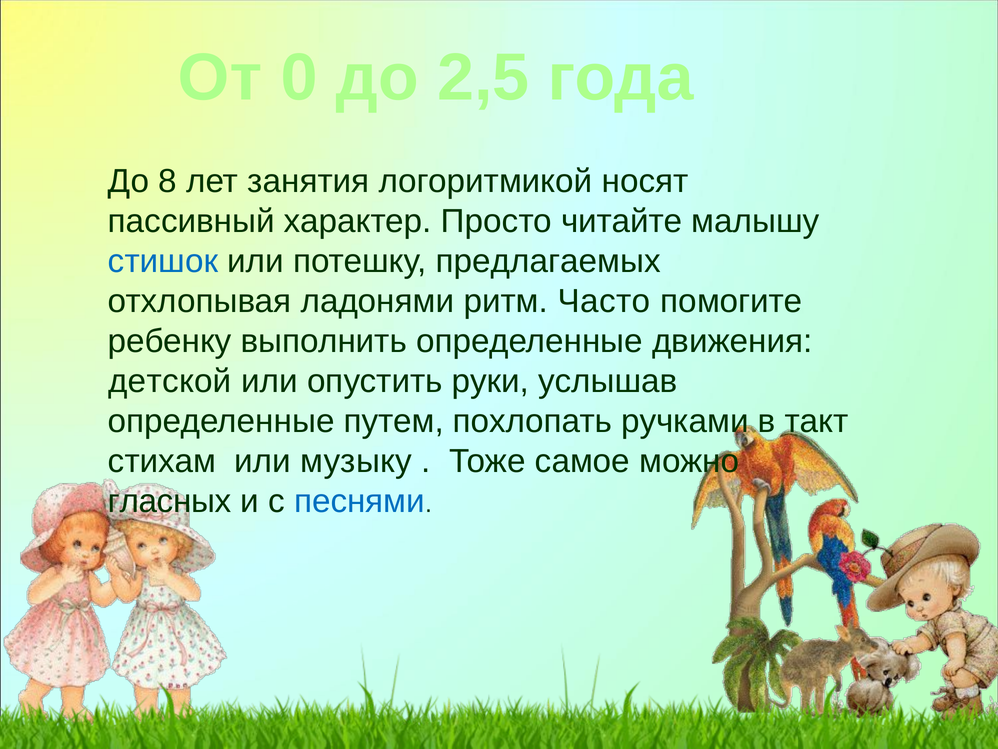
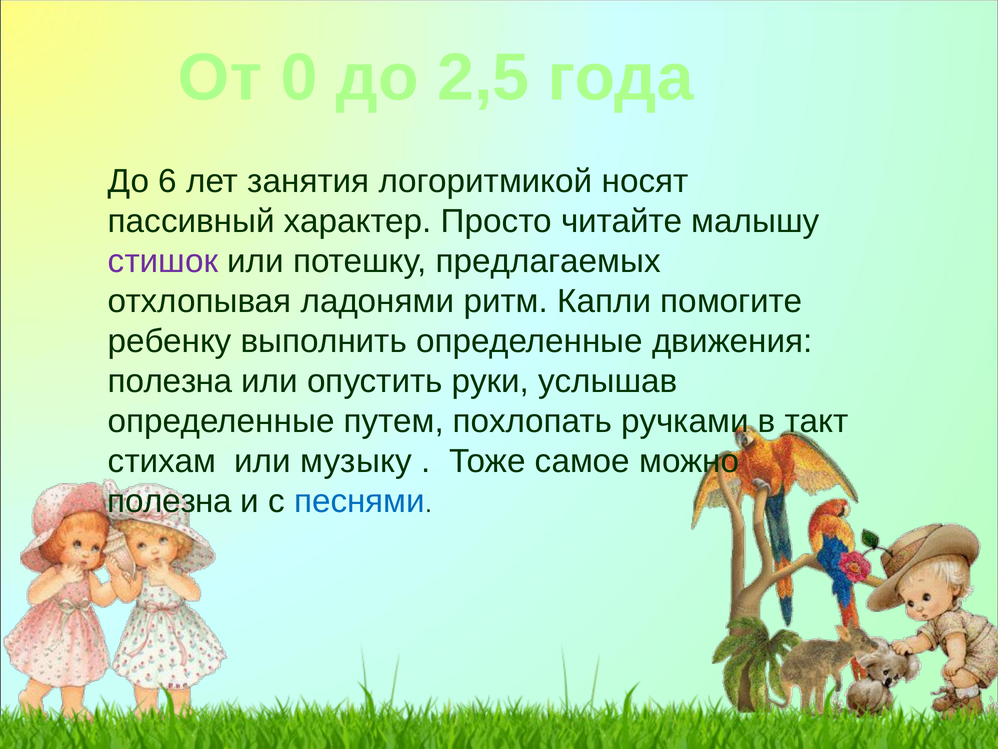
8: 8 -> 6 (168, 181)
стишок colour: blue -> purple (163, 261)
Часто: Часто -> Капли (604, 301)
детской: детской -> полезна (170, 381)
гласных: гласных -> полезна (170, 501)
